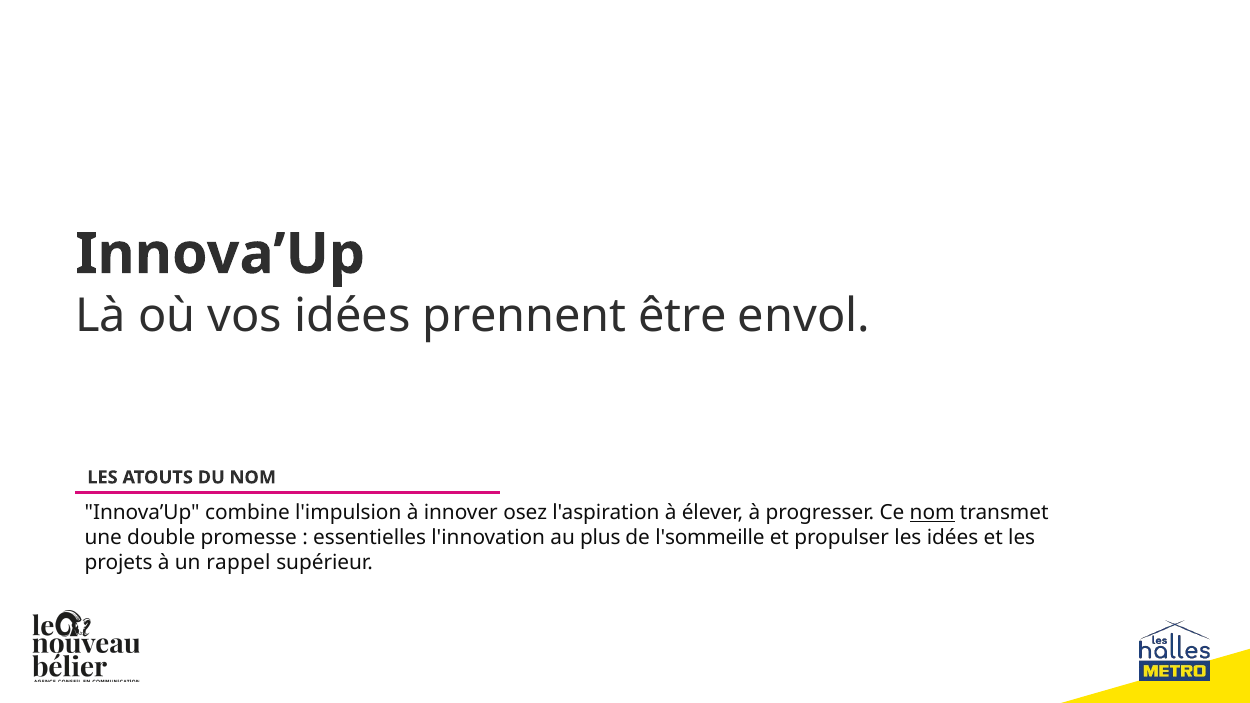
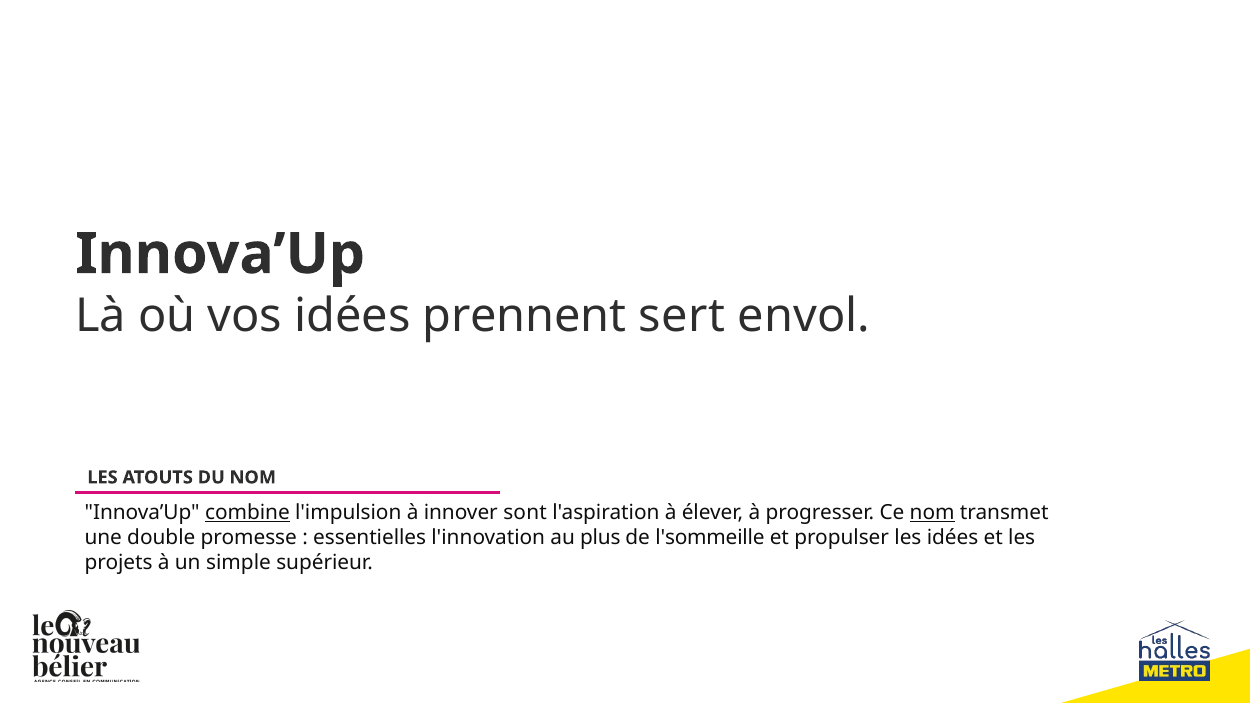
être: être -> sert (682, 316)
combine underline: none -> present (247, 513)
osez: osez -> sont (525, 513)
rappel: rappel -> simple (238, 563)
